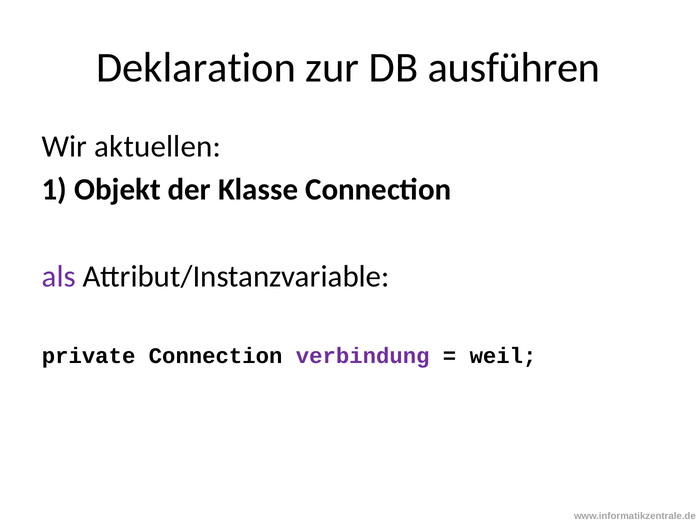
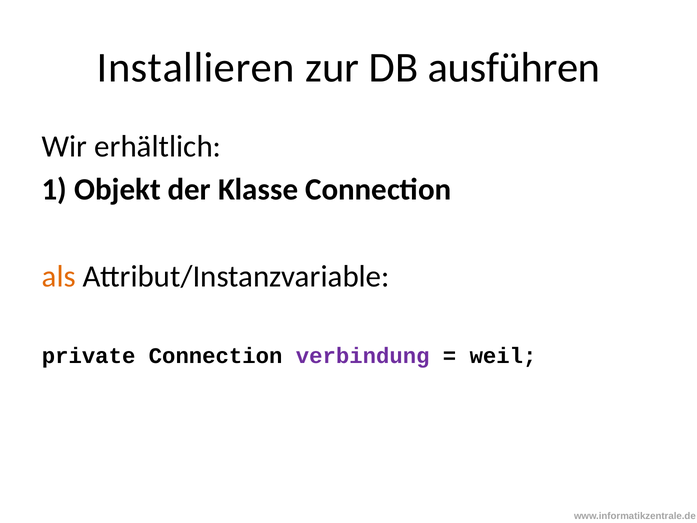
Deklaration: Deklaration -> Installieren (196, 67)
aktuellen: aktuellen -> erhältlich (158, 146)
als colour: purple -> orange (59, 276)
